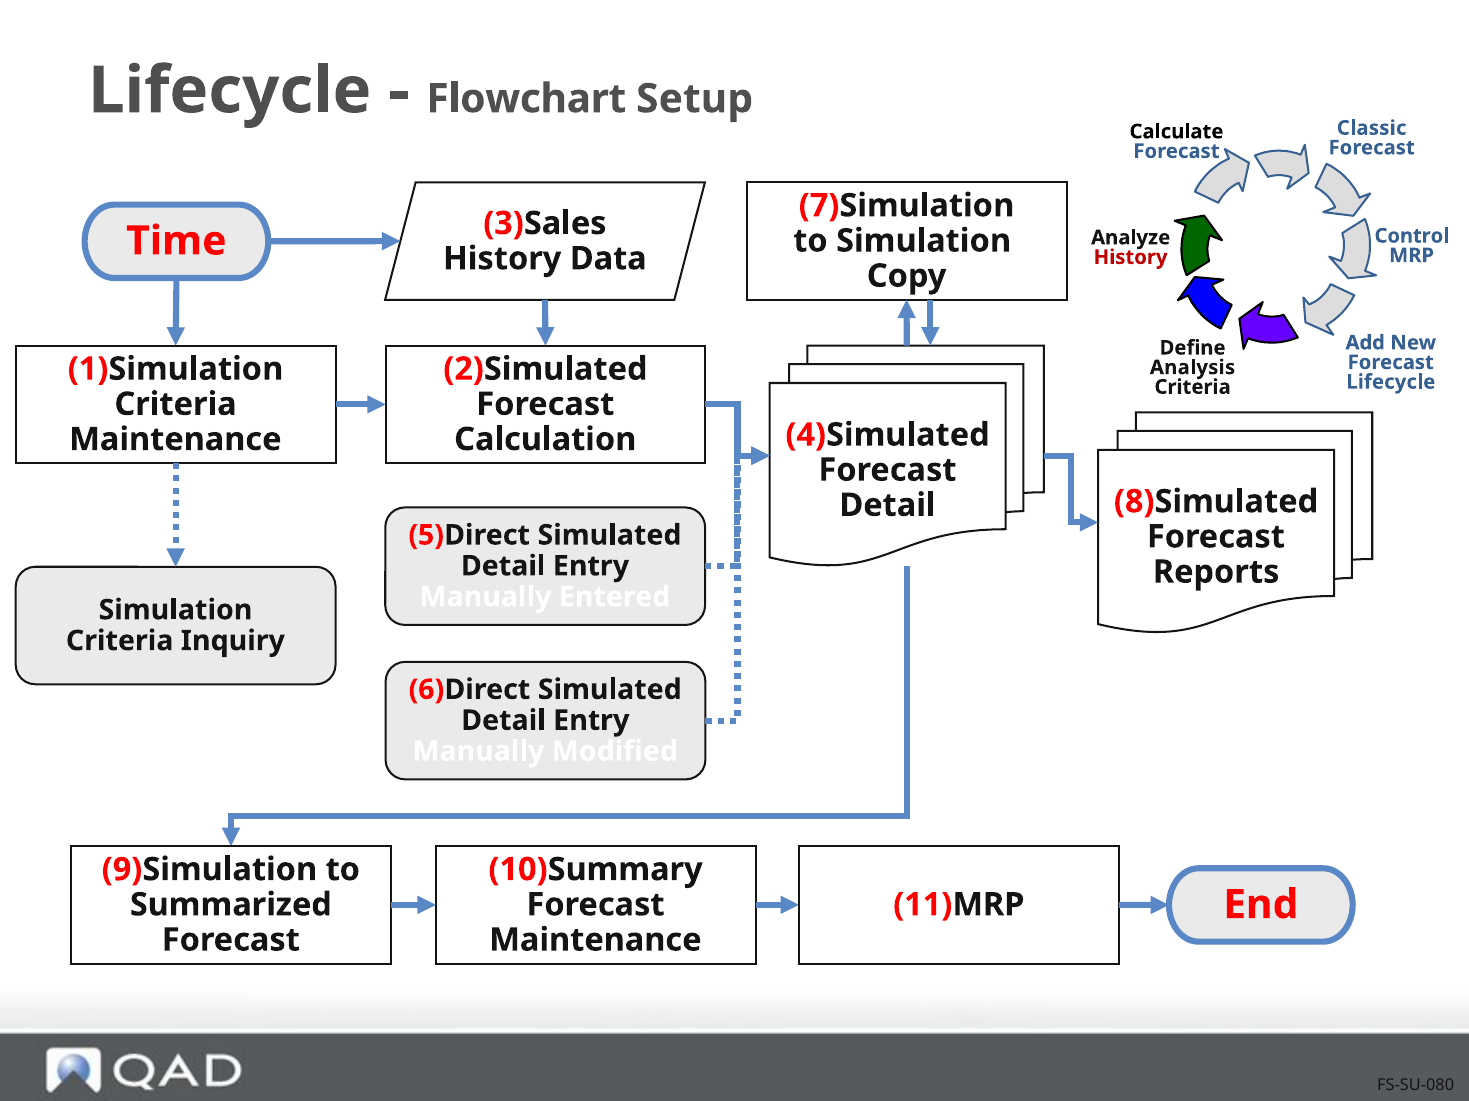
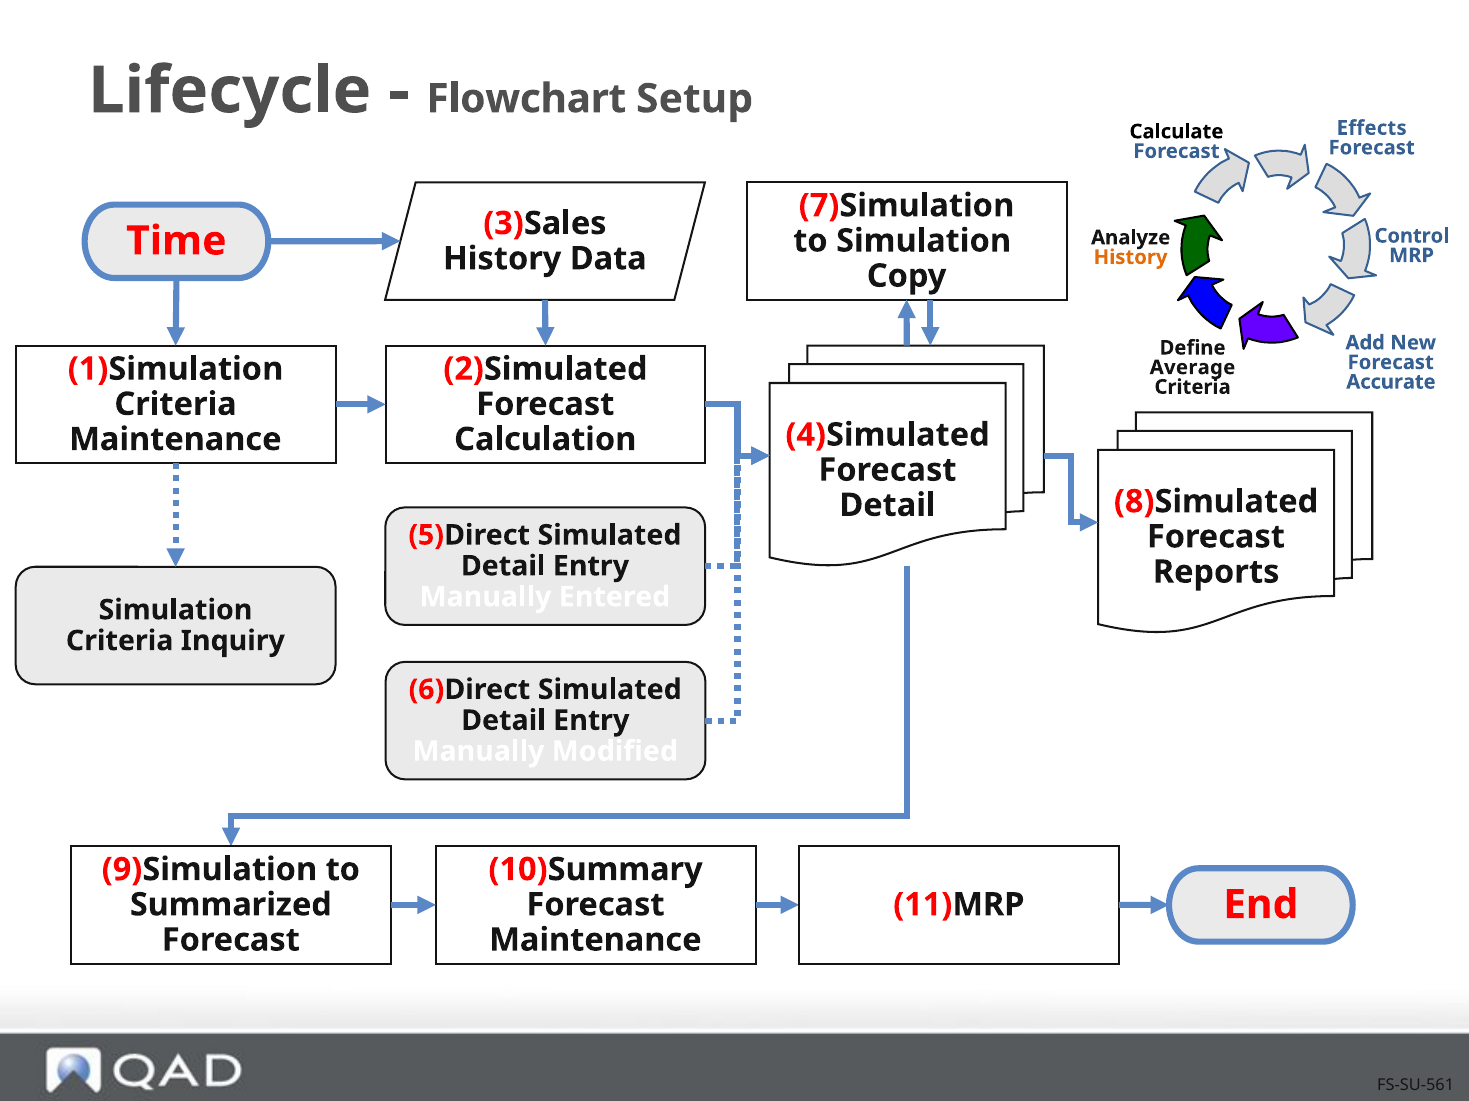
Classic: Classic -> Effects (1372, 128)
History colour: red -> orange (1131, 257)
Analysis: Analysis -> Average (1192, 368)
Lifecycle: Lifecycle -> Accurate (1391, 382)
FS-SU-080: FS-SU-080 -> FS-SU-561 (1416, 1086)
